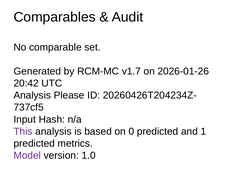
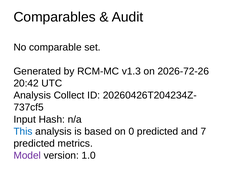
v1.7: v1.7 -> v1.3 (131, 72)
2026-01-26: 2026-01-26 -> 2026-72-26 (183, 72)
Please: Please -> Collect (69, 96)
This colour: purple -> blue (23, 132)
1: 1 -> 7 (203, 132)
